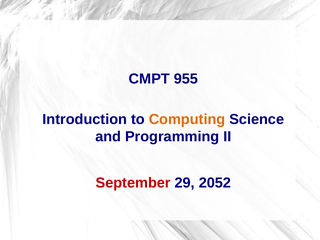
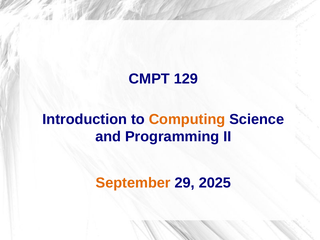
955: 955 -> 129 (186, 79)
September colour: red -> orange (133, 183)
2052: 2052 -> 2025 (215, 183)
